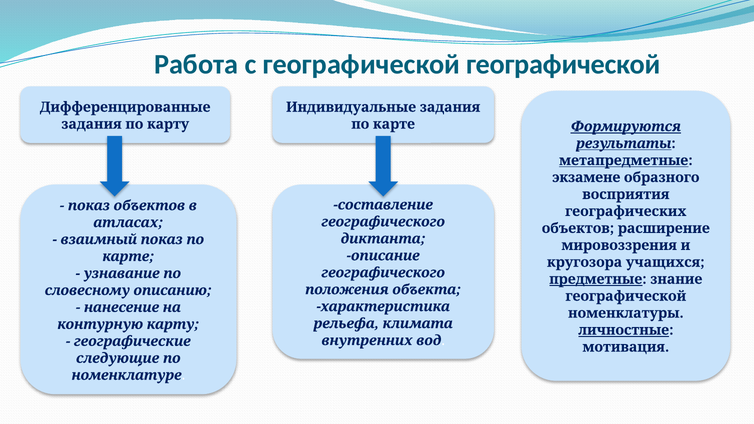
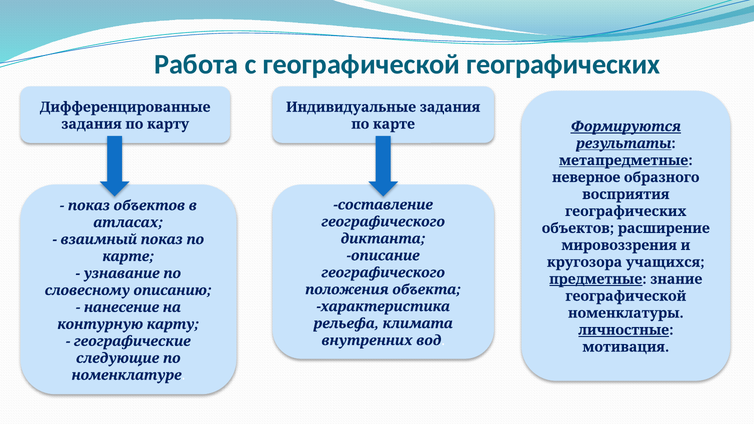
географической географической: географической -> географических (563, 64)
экзамене: экзамене -> неверное (586, 177)
